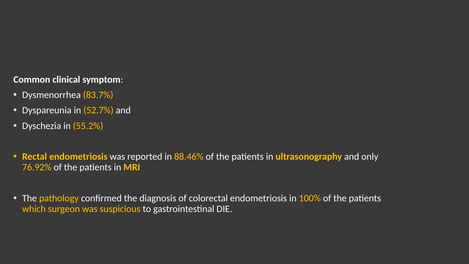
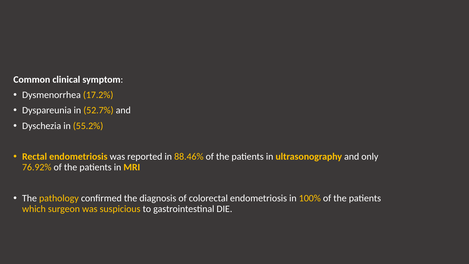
83.7%: 83.7% -> 17.2% (98, 95)
